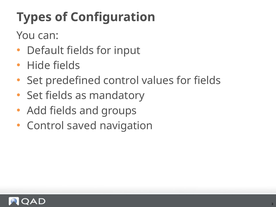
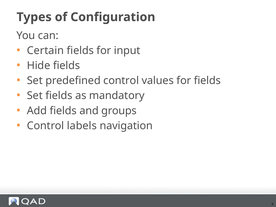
Default: Default -> Certain (45, 51)
saved: saved -> labels (82, 126)
